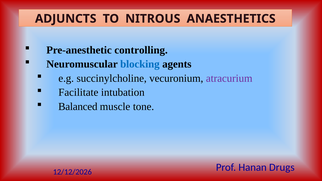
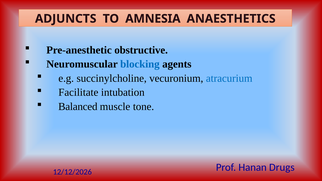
NITROUS: NITROUS -> AMNESIA (153, 19)
controlling: controlling -> obstructive (141, 50)
atracurium colour: purple -> blue (229, 78)
